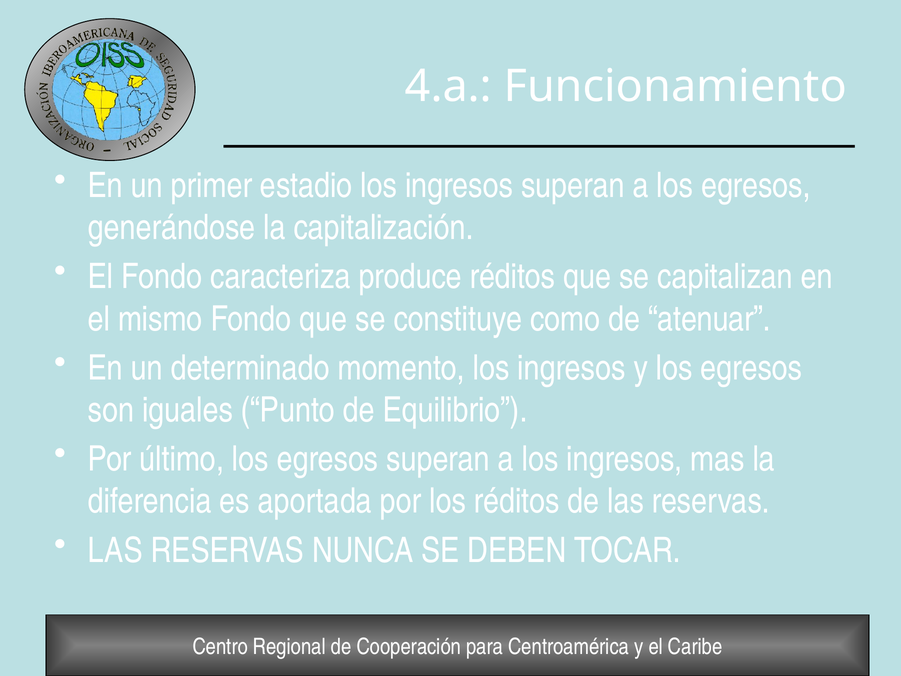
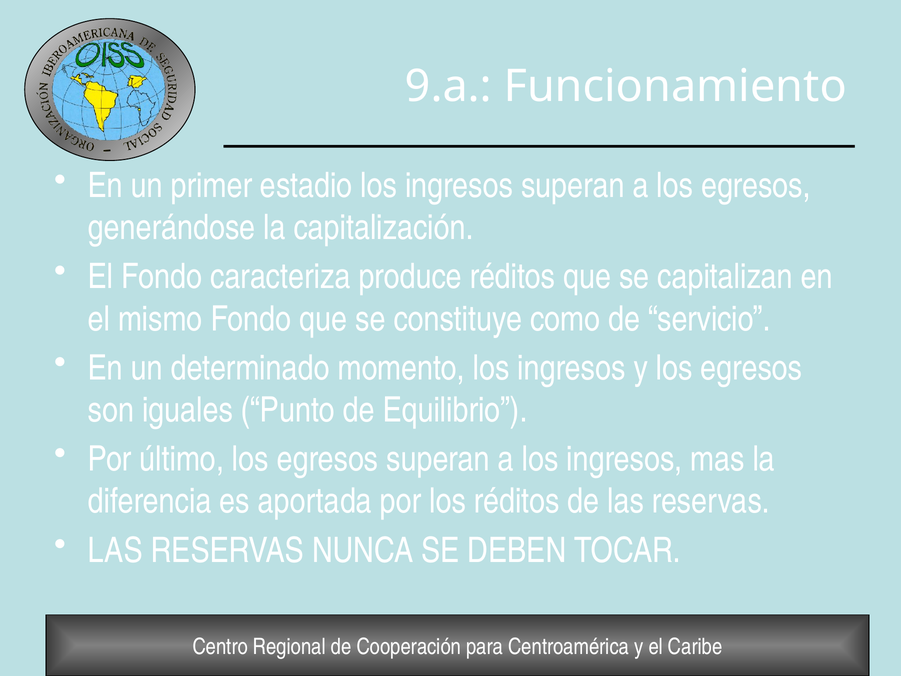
4.a: 4.a -> 9.a (448, 87)
atenuar: atenuar -> servicio (709, 319)
